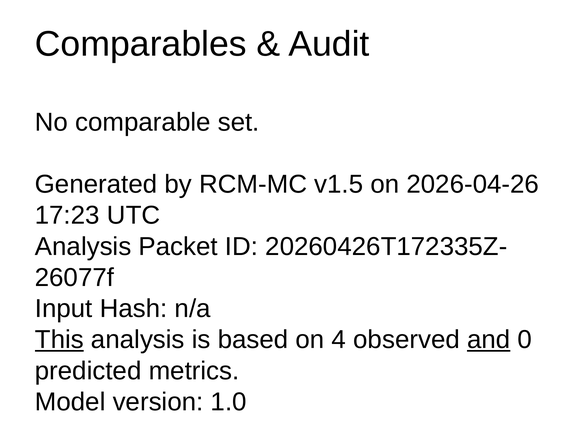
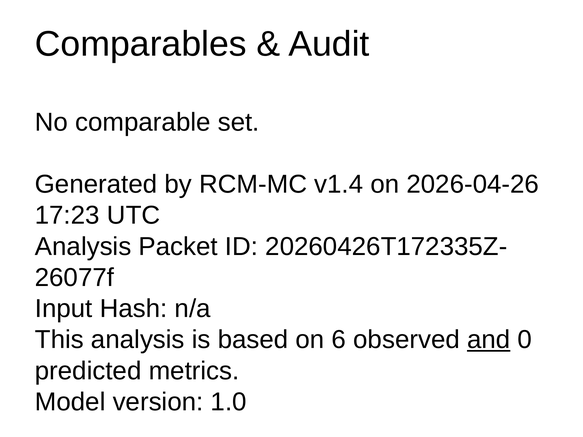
v1.5: v1.5 -> v1.4 (339, 184)
This underline: present -> none (59, 340)
4: 4 -> 6 (339, 340)
